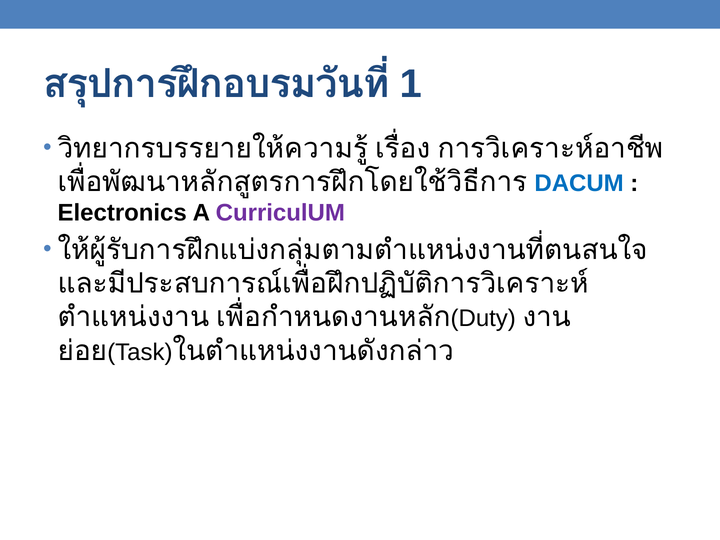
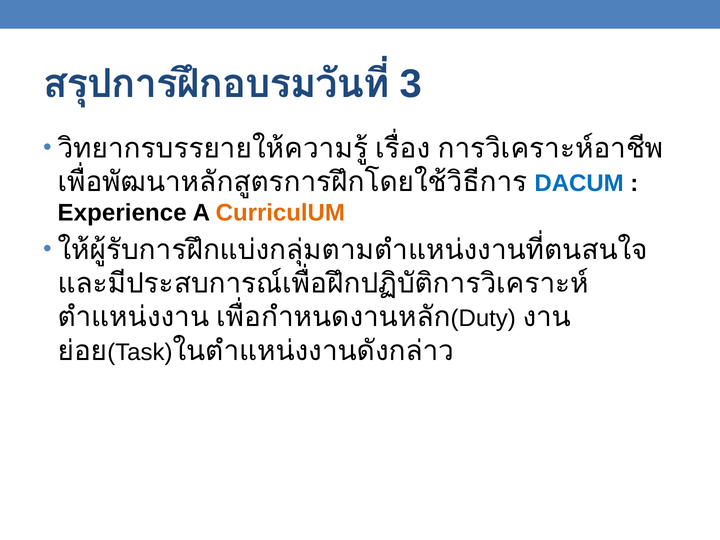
1: 1 -> 3 (411, 84)
Electronics: Electronics -> Experience (122, 213)
CurriculUM colour: purple -> orange (280, 213)
